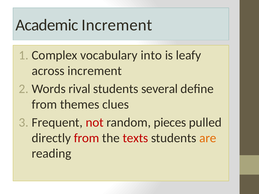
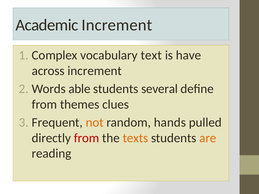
into: into -> text (151, 55)
leafy: leafy -> have (189, 55)
rival: rival -> able (79, 89)
not colour: red -> orange (95, 123)
pieces: pieces -> hands (170, 123)
texts colour: red -> orange (135, 138)
